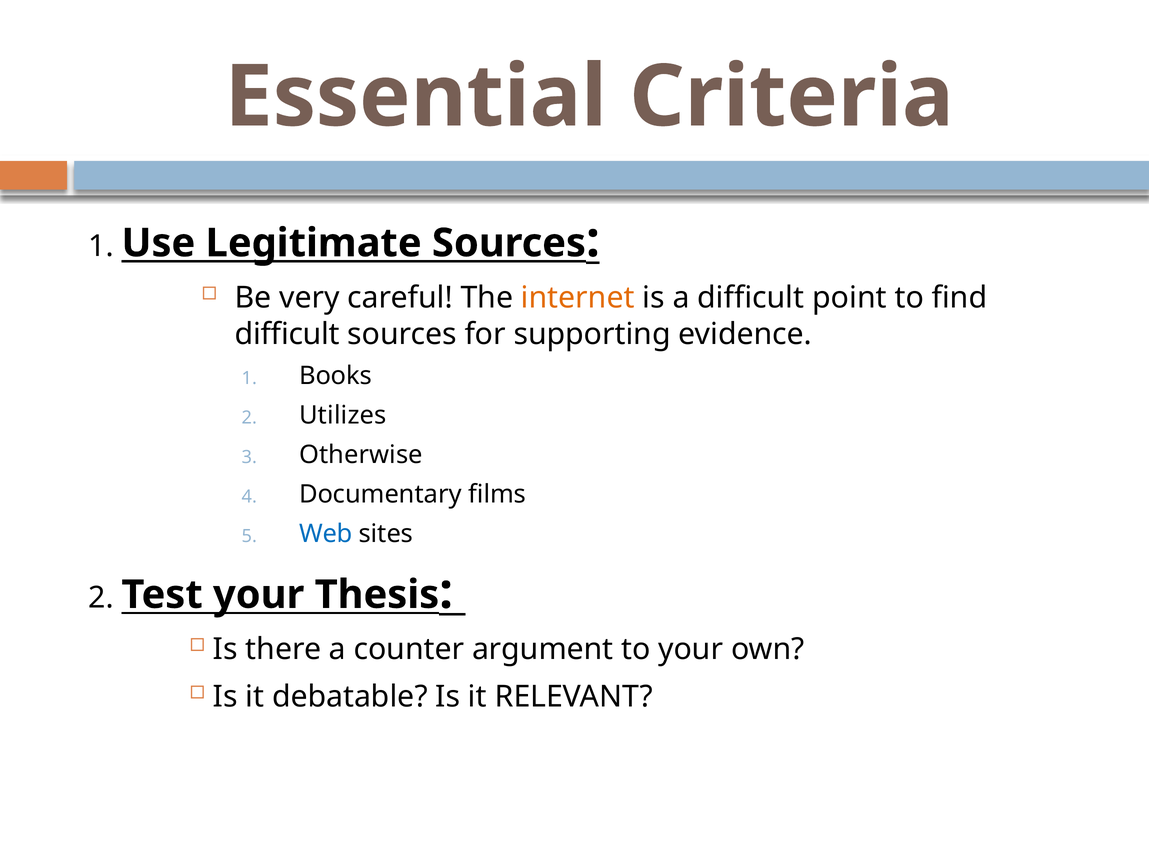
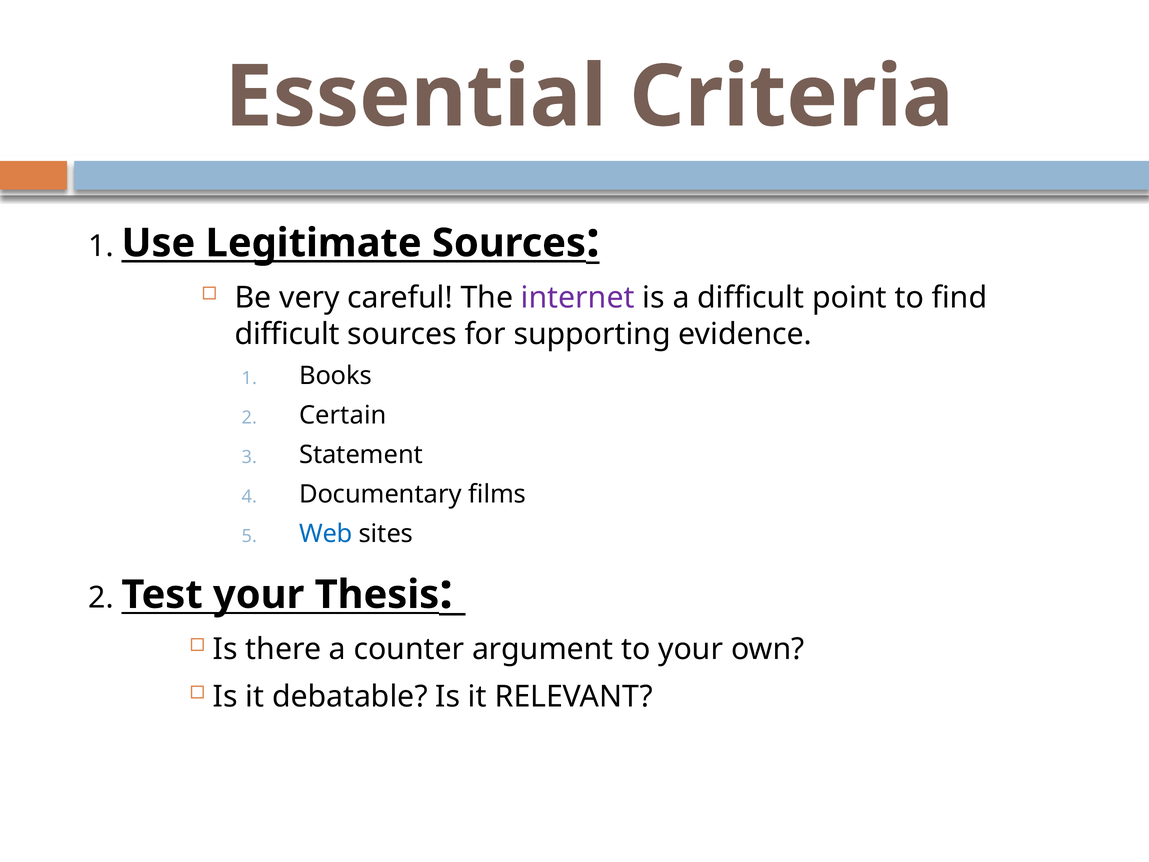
internet colour: orange -> purple (578, 298)
Utilizes: Utilizes -> Certain (343, 415)
Otherwise: Otherwise -> Statement (361, 455)
